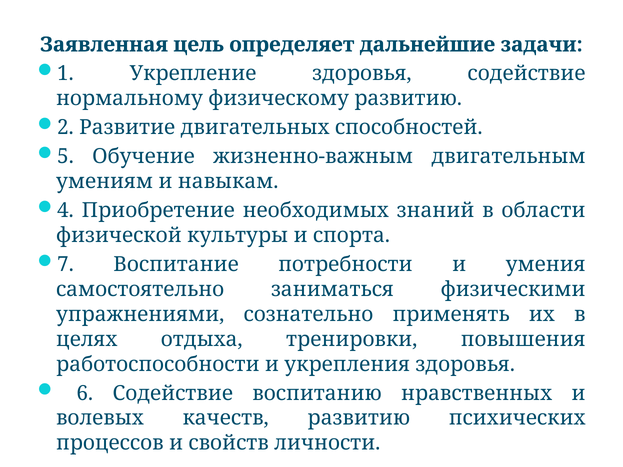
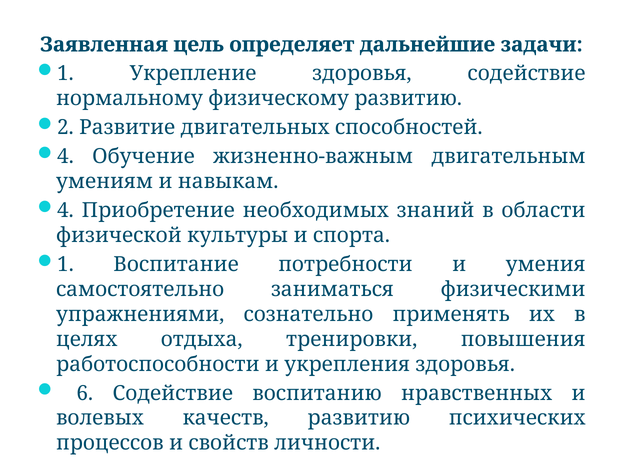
5: 5 -> 4 (65, 157)
7: 7 -> 1 (65, 265)
